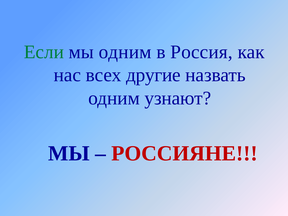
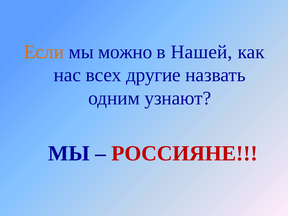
Если colour: green -> orange (44, 52)
мы одним: одним -> можно (125, 52)
Россия: Россия -> Нашей (202, 52)
